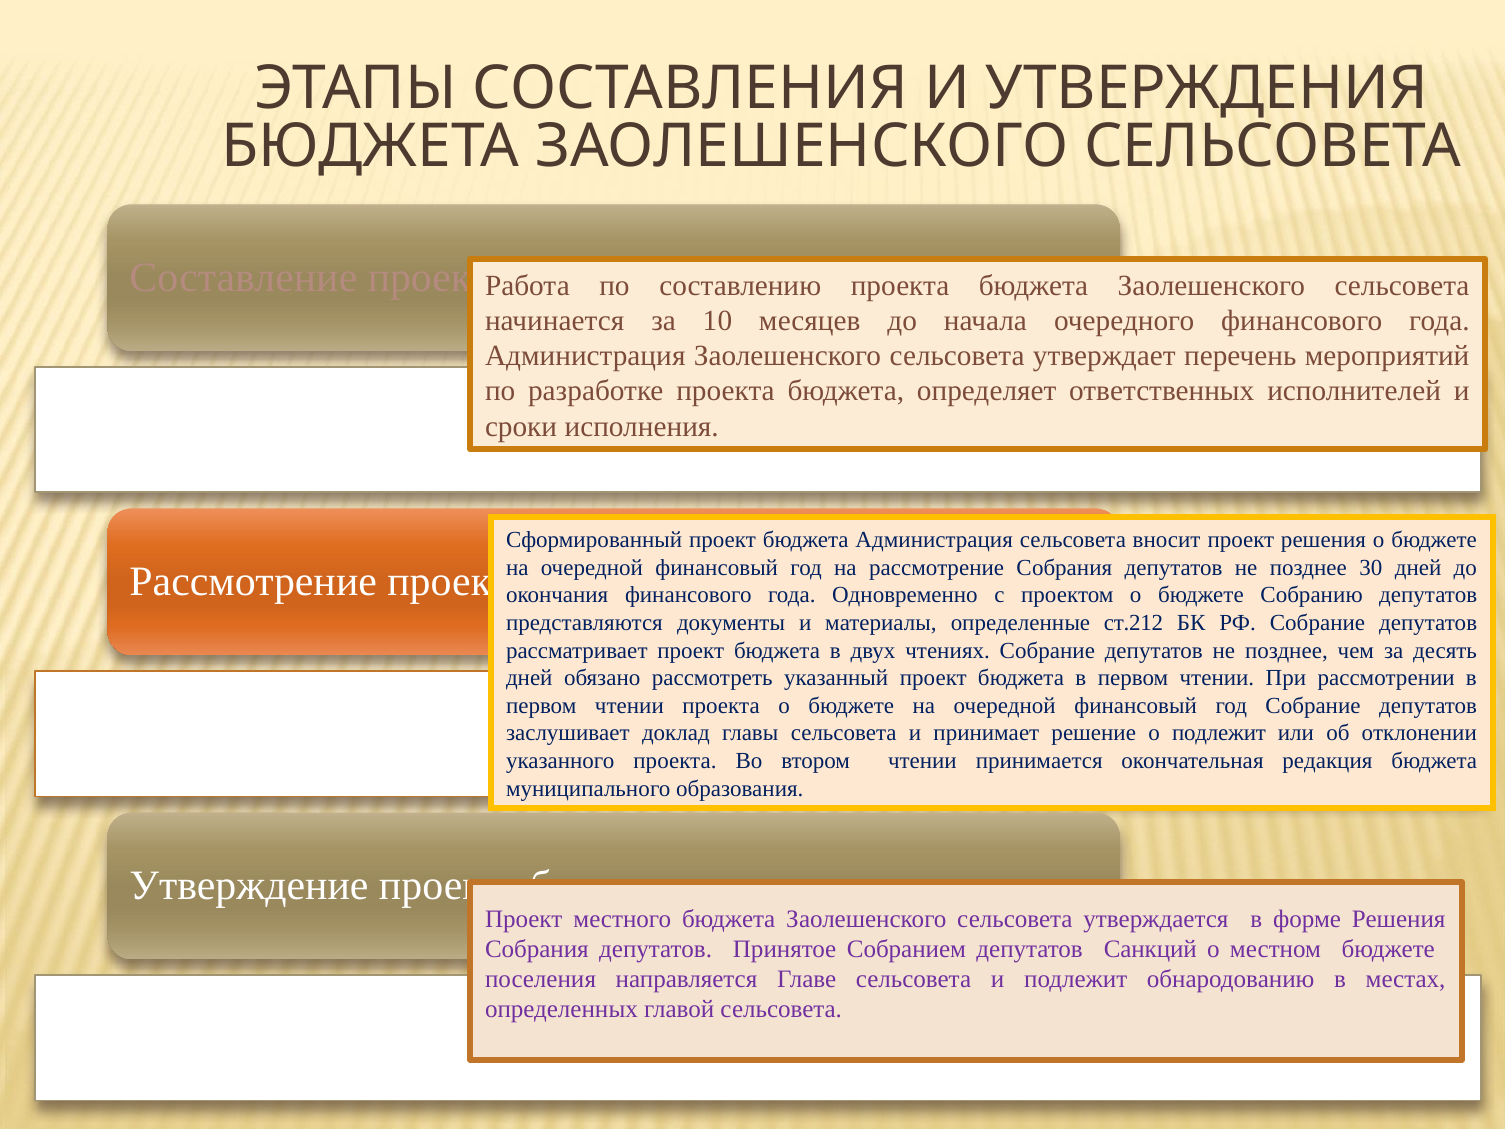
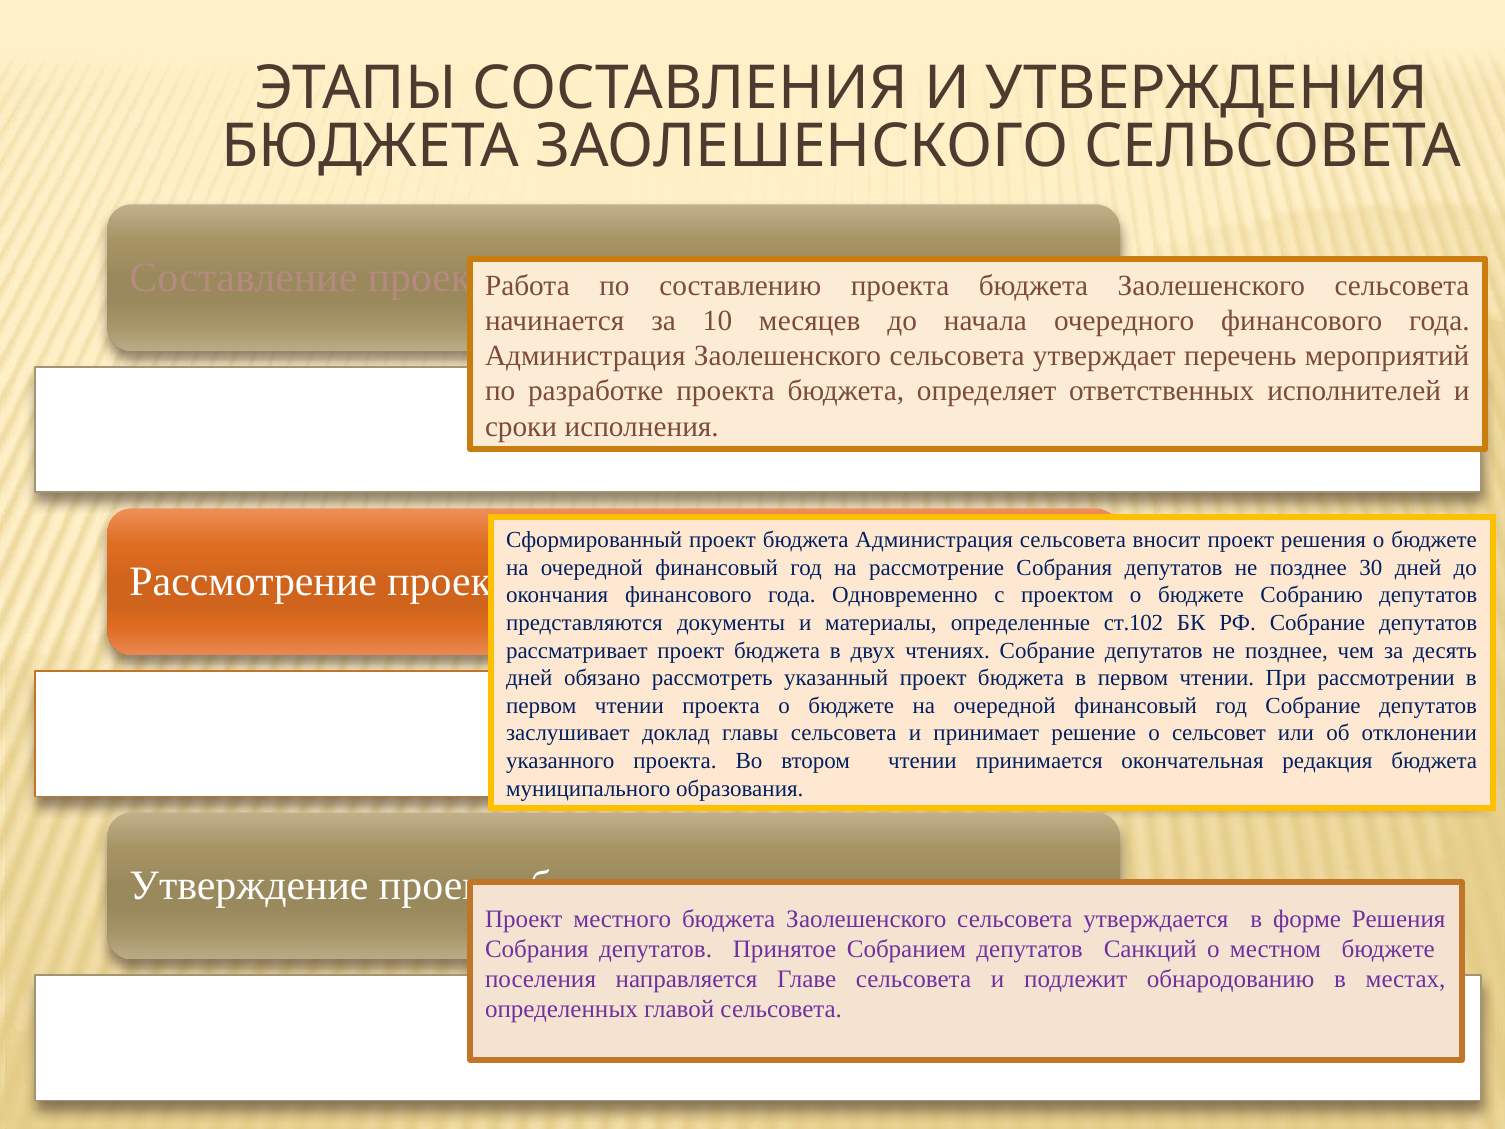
ст.212: ст.212 -> ст.102 (1134, 623)
о подлежит: подлежит -> сельсовет (1219, 733)
